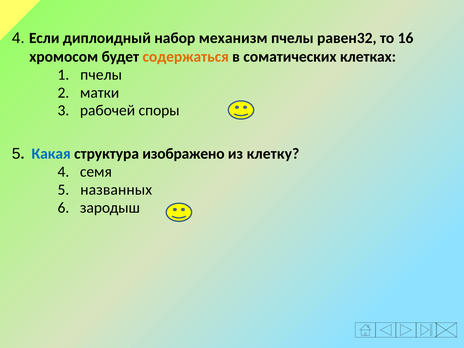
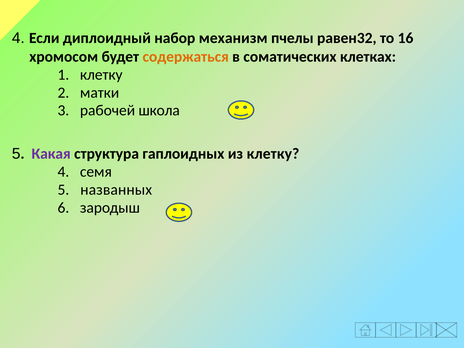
пчелы: пчелы -> клетку (101, 75)
споры: споры -> школа (159, 111)
Какая colour: blue -> purple (51, 154)
изображено: изображено -> гаплоидных (183, 154)
